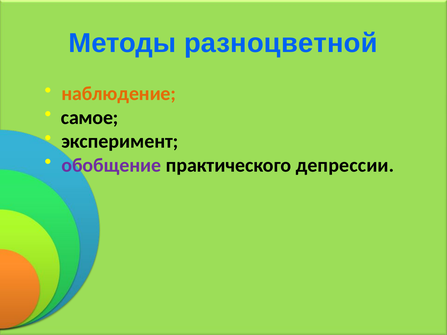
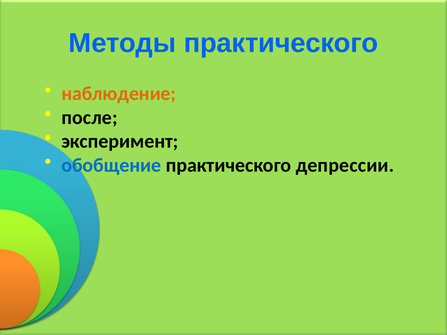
Методы разноцветной: разноцветной -> практического (281, 43)
самое: самое -> после (89, 118)
обобщение colour: purple -> blue (111, 165)
